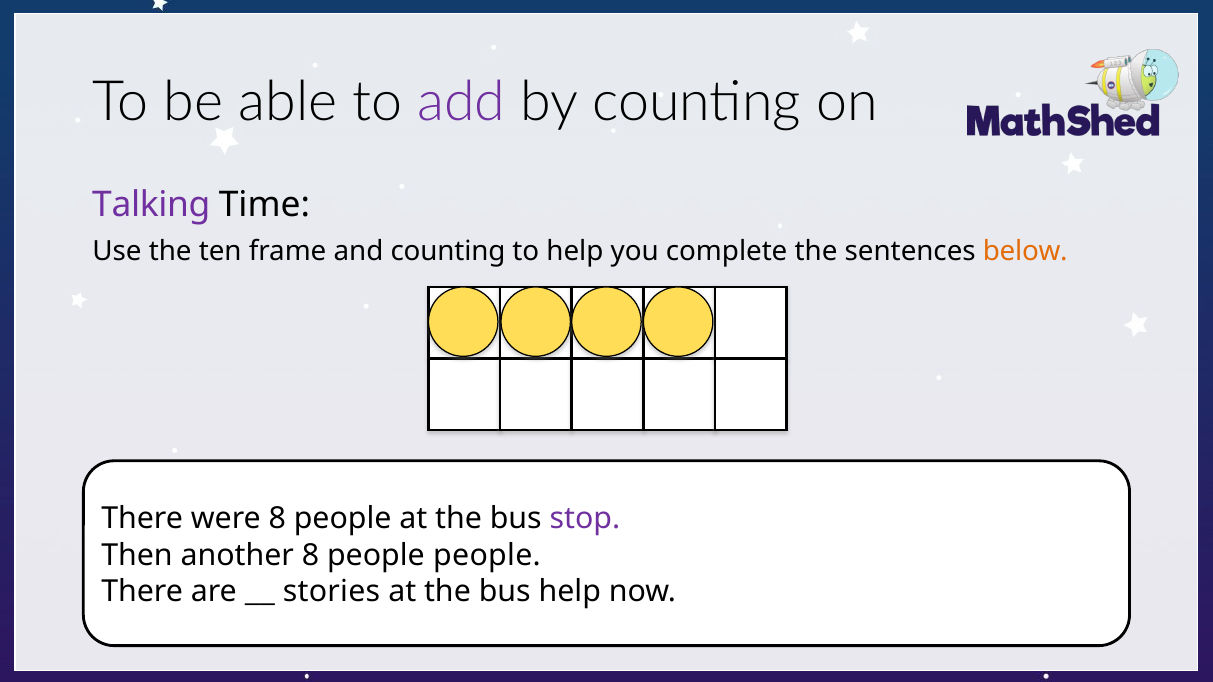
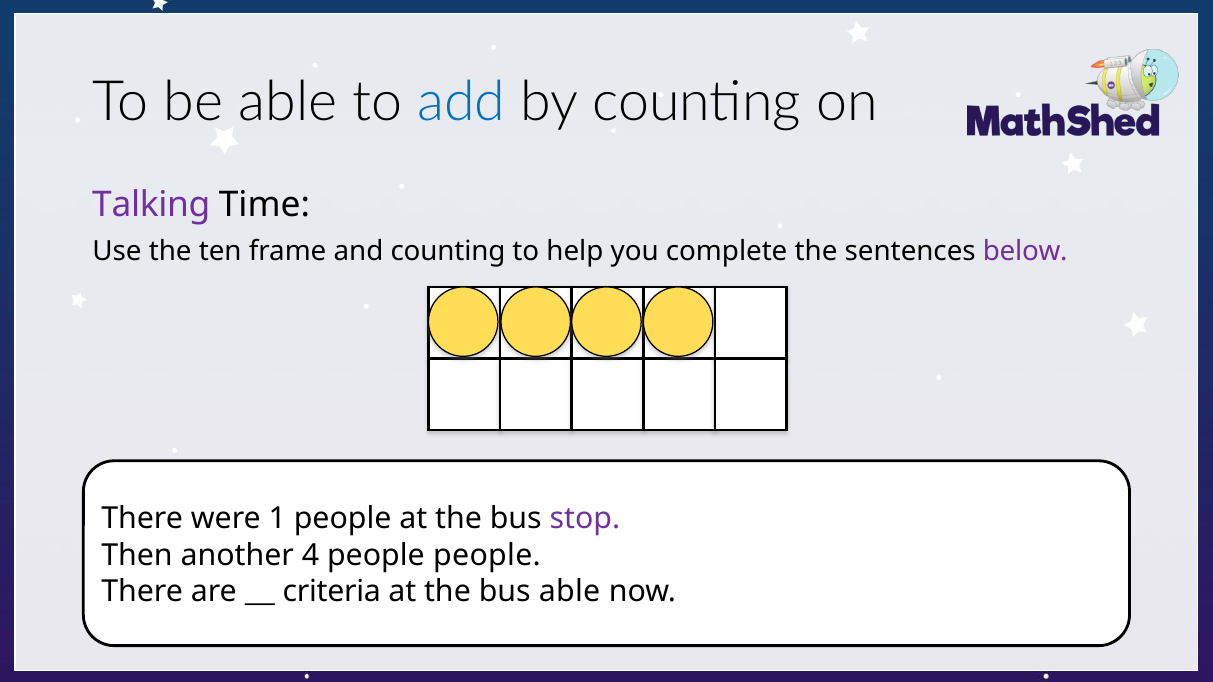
add colour: purple -> blue (462, 102)
below colour: orange -> purple (1025, 252)
were 8: 8 -> 1 (277, 519)
another 8: 8 -> 4 (311, 556)
stories: stories -> criteria (332, 592)
bus help: help -> able (570, 592)
